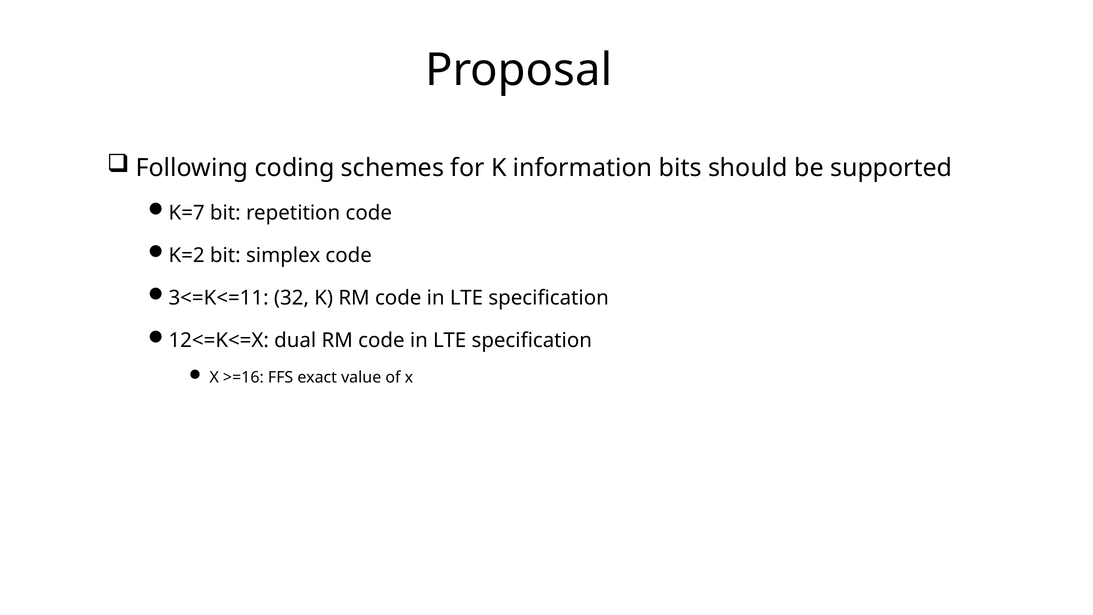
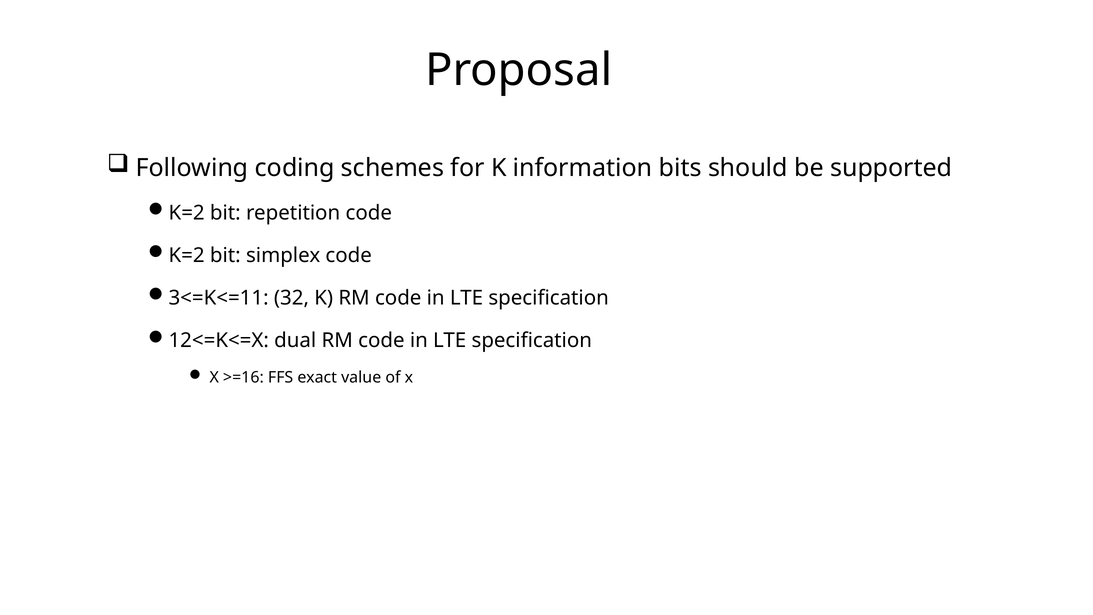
K=7: K=7 -> K=2 (187, 213)
